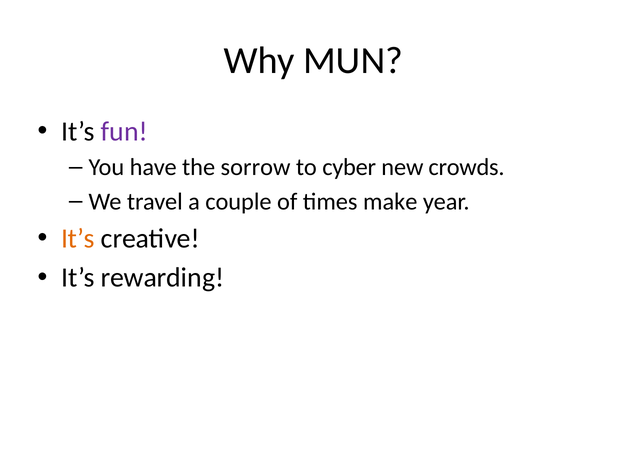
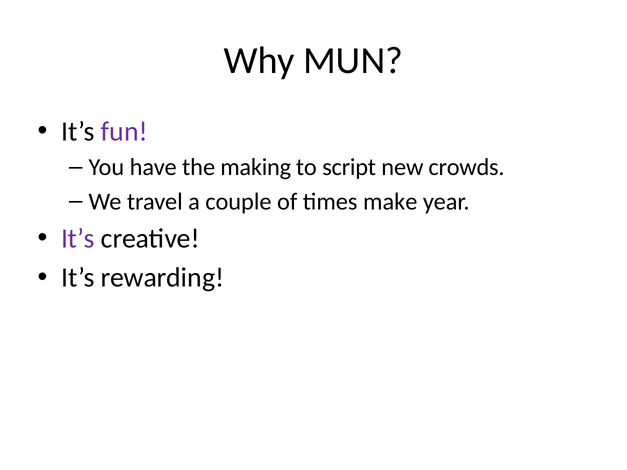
sorrow: sorrow -> making (256, 168)
cyber: cyber -> script (349, 168)
It’s colour: orange -> purple (78, 239)
